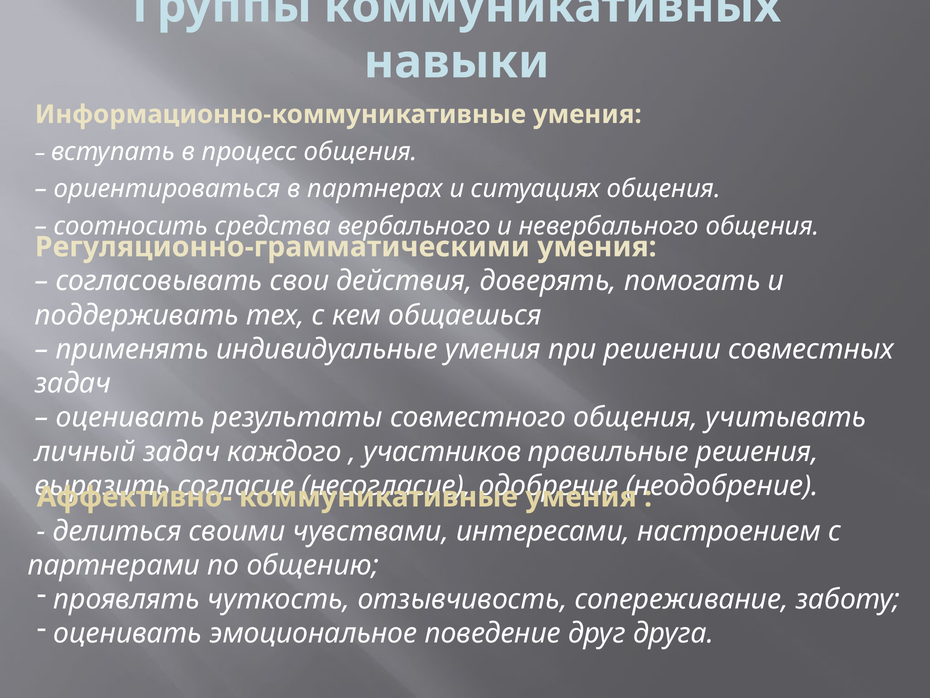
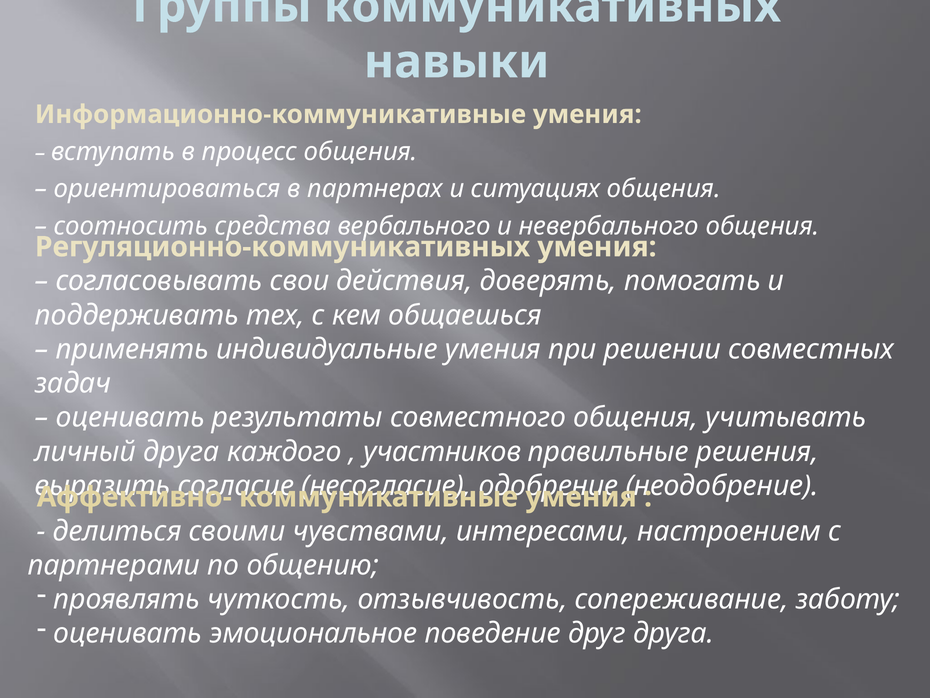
Регуляционно-грамматическими: Регуляционно-грамматическими -> Регуляционно-коммуникативных (282, 247)
личный задач: задач -> друга (181, 451)
